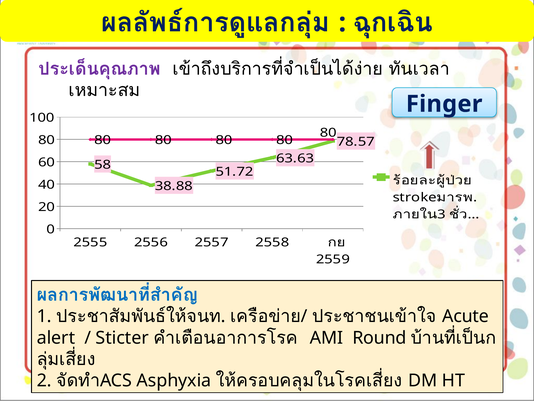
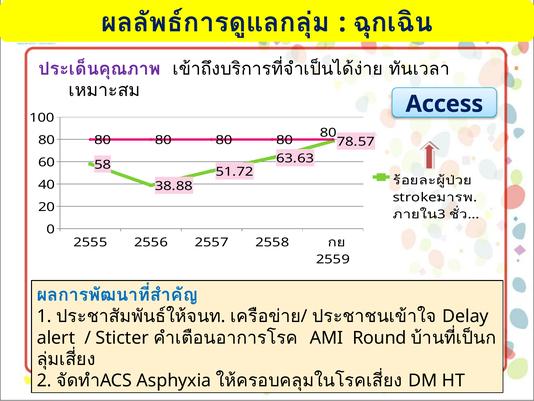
Finger: Finger -> Access (444, 104)
Acute: Acute -> Delay (465, 316)
